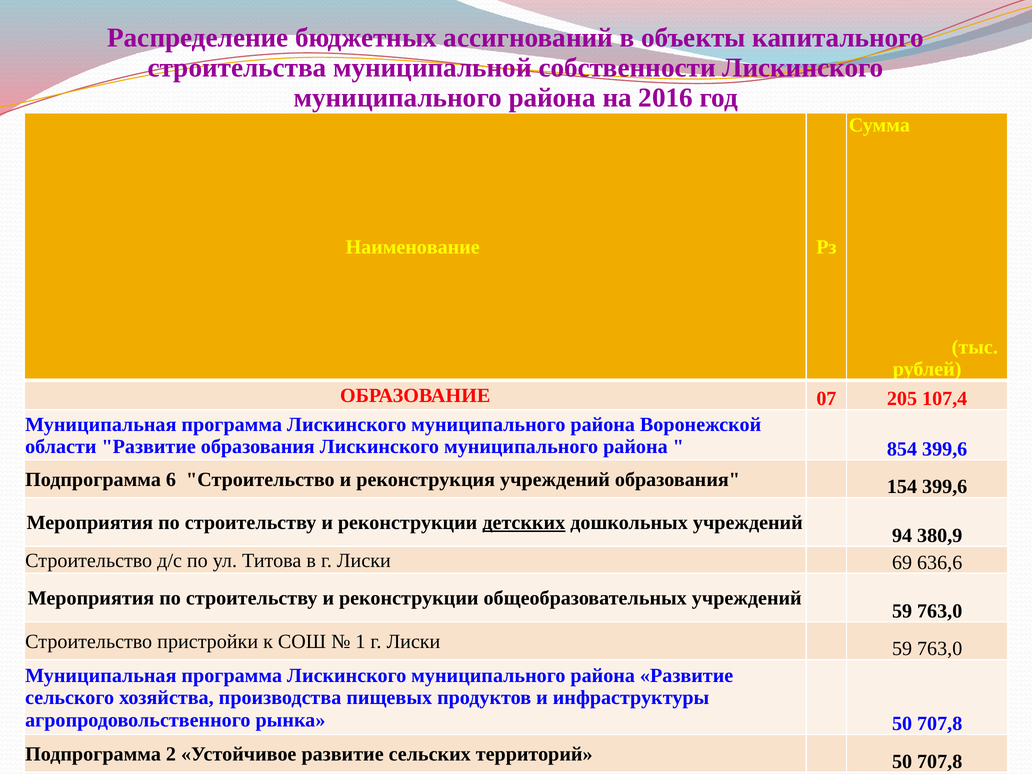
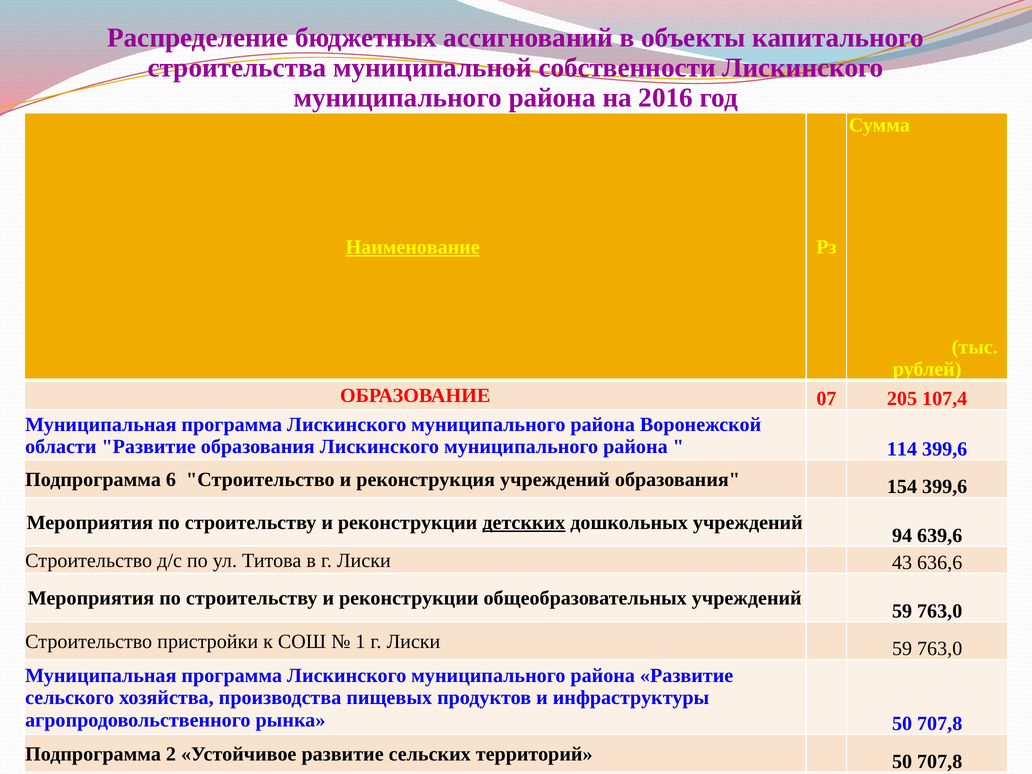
Наименование underline: none -> present (413, 247)
854: 854 -> 114 (902, 449)
380,9: 380,9 -> 639,6 (940, 535)
69: 69 -> 43 (902, 562)
